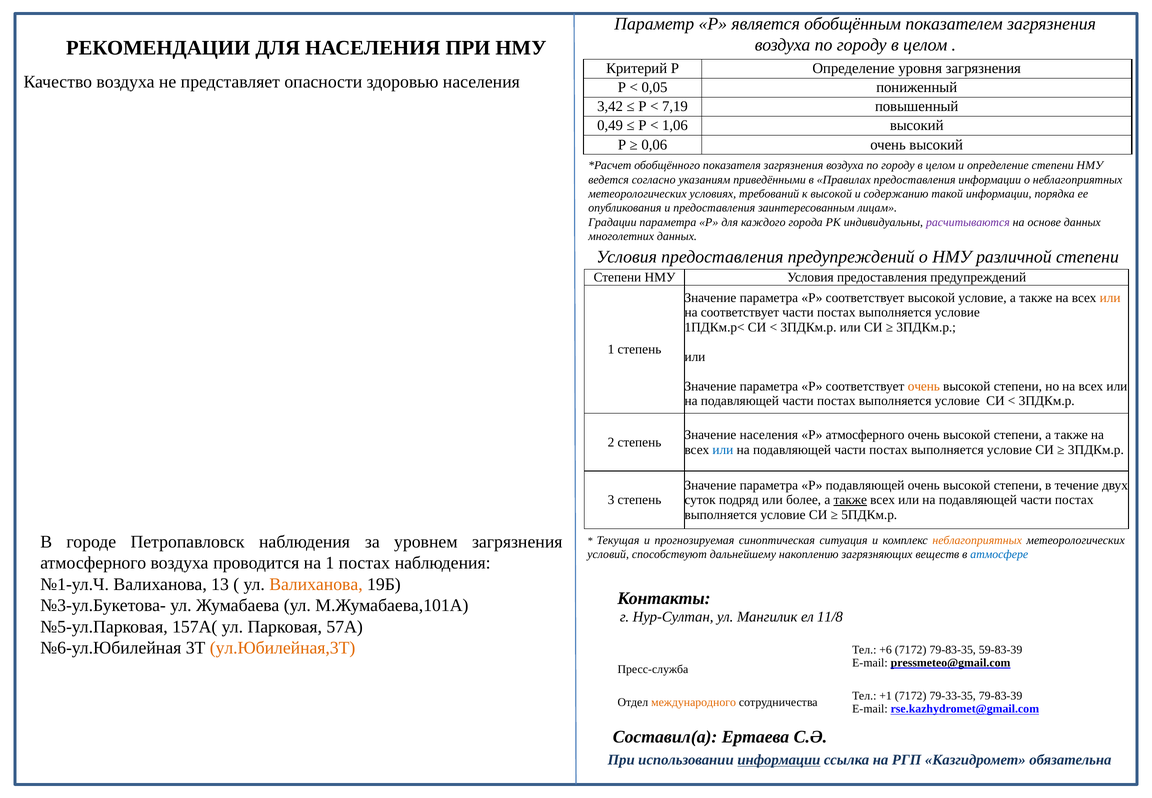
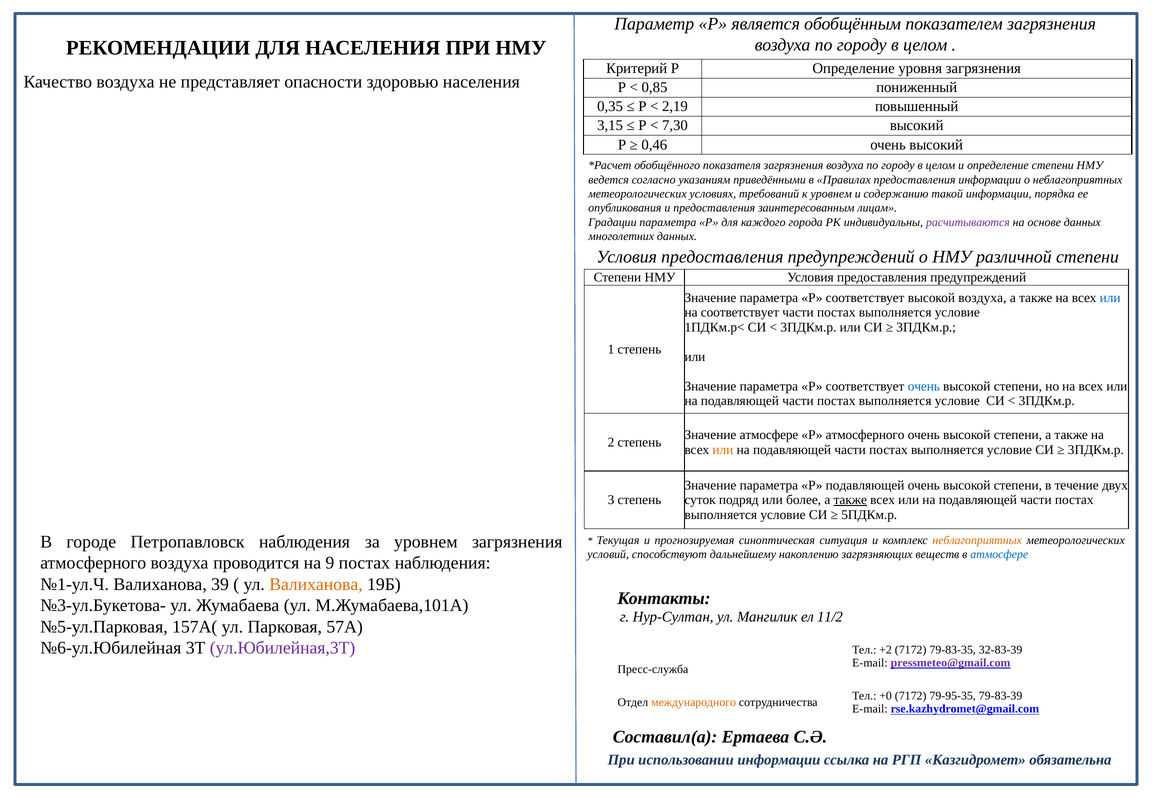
0,05: 0,05 -> 0,85 (654, 88)
3,42: 3,42 -> 0,35 (610, 107)
7,19: 7,19 -> 2,19 (675, 107)
0,49: 0,49 -> 3,15 (610, 126)
1,06: 1,06 -> 7,30 (675, 126)
0,06: 0,06 -> 0,46 (654, 145)
к высокой: высокой -> уровнем (831, 194)
высокой условие: условие -> воздуха (982, 298)
или colour: orange -> blue (1110, 298)
очень colour: orange -> blue (924, 386)
Значение населения: населения -> атмосфере (769, 435)
или colour: blue -> orange (723, 449)
на 1: 1 -> 9 (330, 563)
13: 13 -> 39 (220, 584)
11/8: 11/8 -> 11/2 (830, 617)
ул.Юбилейная,3Т colour: orange -> purple (283, 648)
+6: +6 -> +2 (886, 649)
59-83-39: 59-83-39 -> 32-83-39 (1001, 649)
pressmeteo@gmail.com colour: black -> purple (951, 662)
+1: +1 -> +0 (886, 695)
79-33-35: 79-33-35 -> 79-95-35 (953, 695)
информации underline: present -> none (779, 759)
